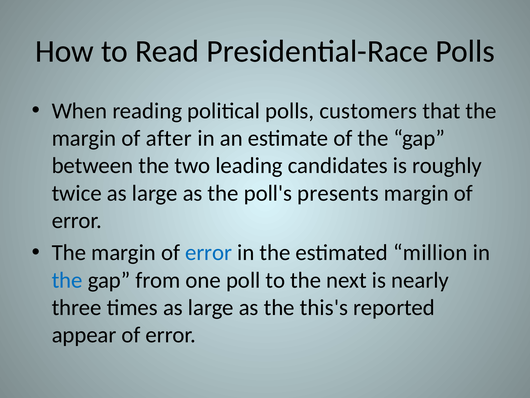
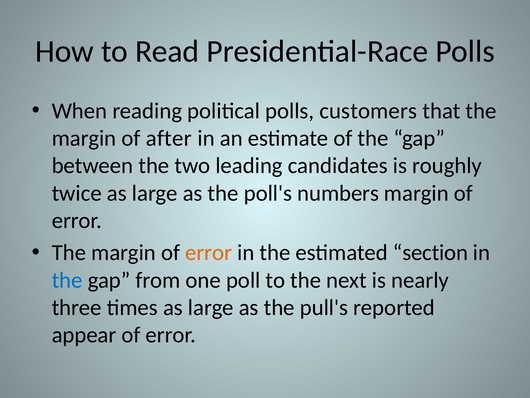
presents: presents -> numbers (338, 193)
error colour: blue -> orange (209, 252)
million: million -> section (430, 252)
this's: this's -> pull's (324, 307)
